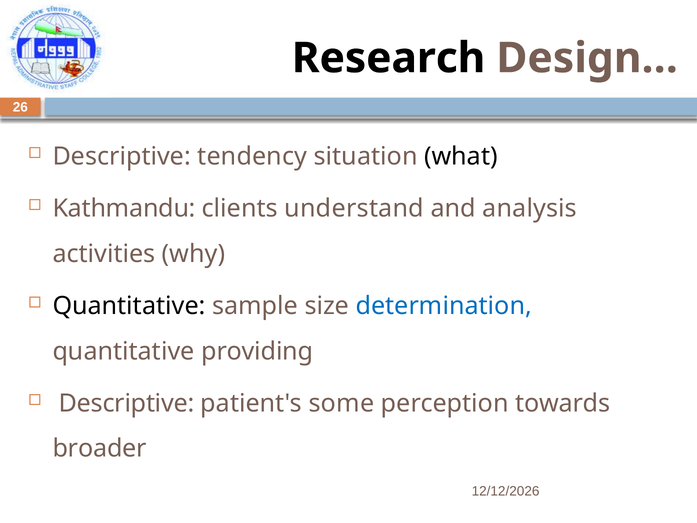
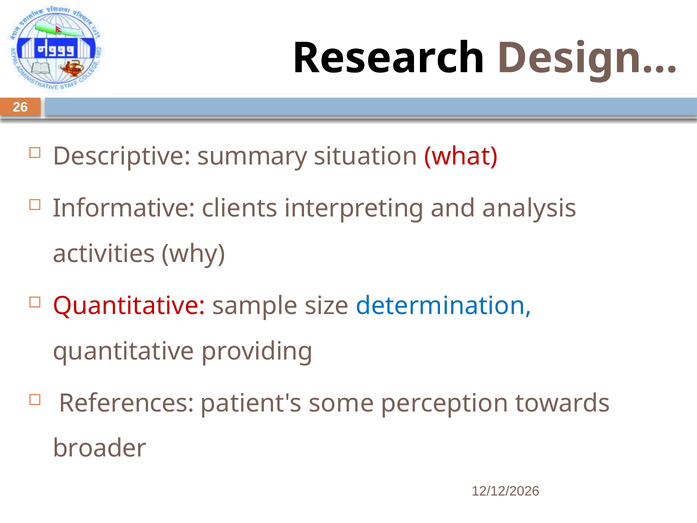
tendency: tendency -> summary (252, 156)
what colour: black -> red (461, 156)
Kathmandu: Kathmandu -> Informative (124, 208)
understand: understand -> interpreting (354, 208)
Quantitative colour: black -> red (129, 306)
Descriptive: Descriptive -> References (127, 403)
